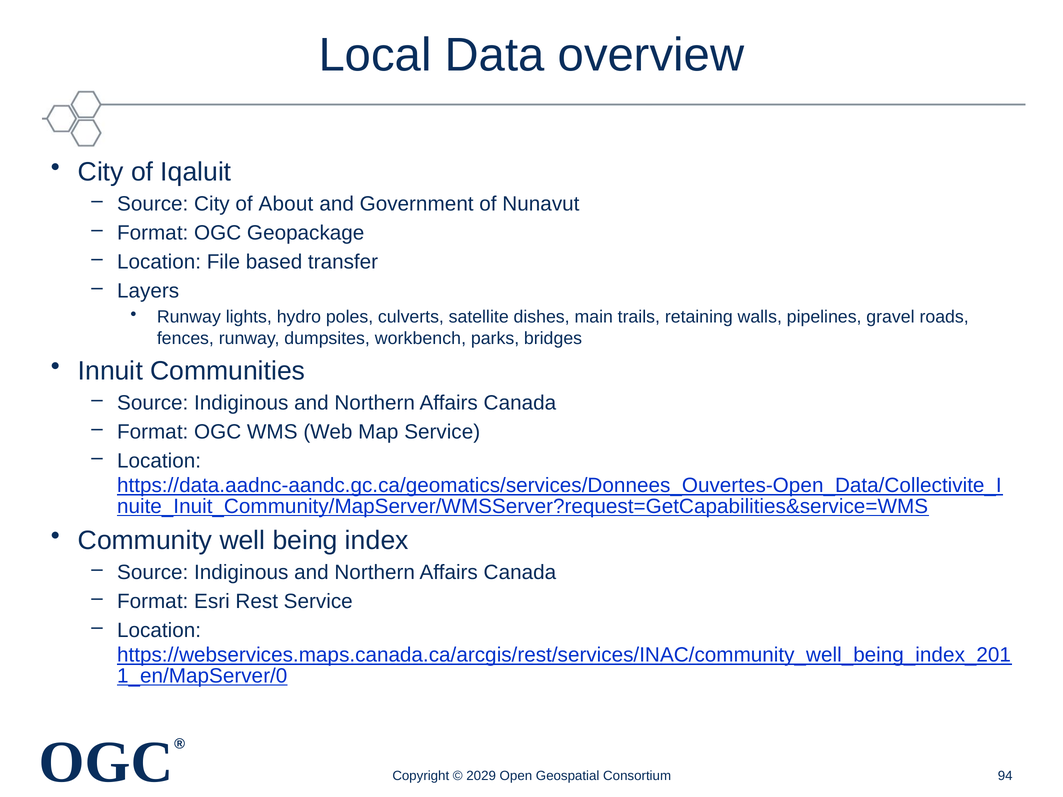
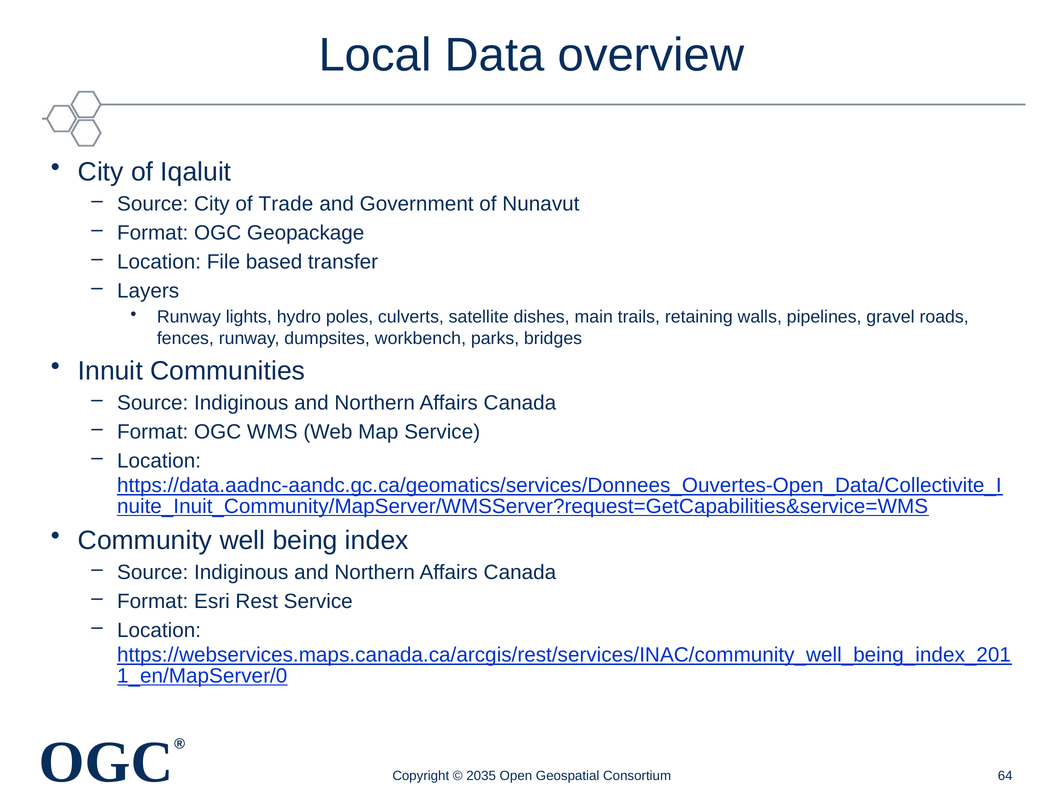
About: About -> Trade (286, 204)
2029: 2029 -> 2035 (481, 776)
94: 94 -> 64 (1005, 776)
